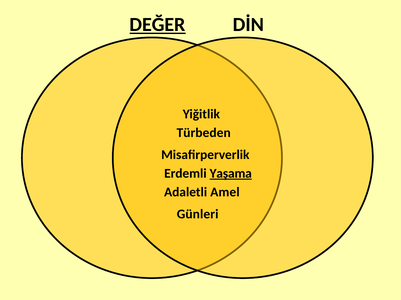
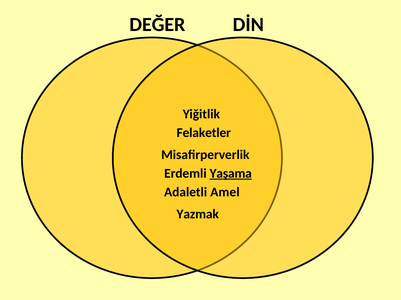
DEĞER underline: present -> none (158, 25)
Türbeden: Türbeden -> Felaketler (204, 133)
Günleri: Günleri -> Yazmak (198, 215)
